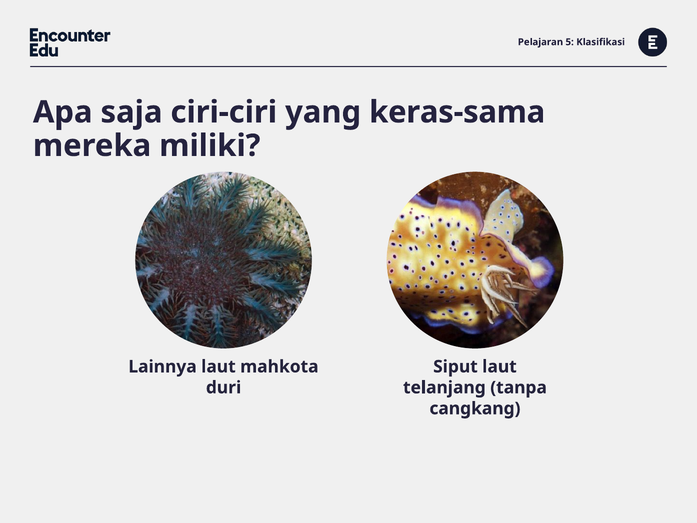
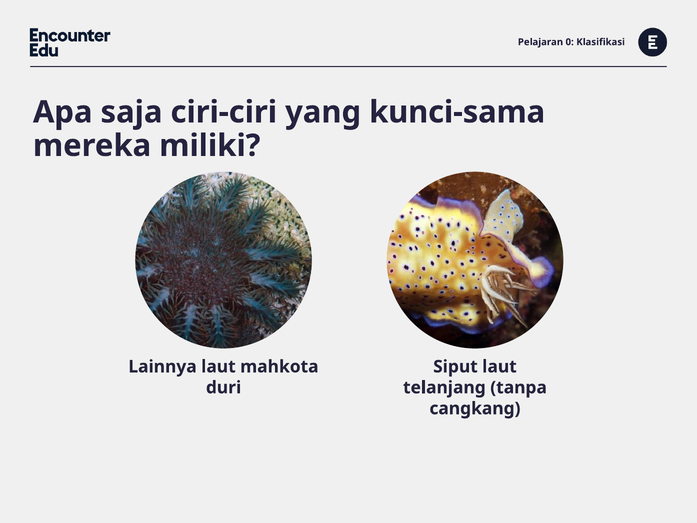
5: 5 -> 0 (570, 42)
keras-sama: keras-sama -> kunci-sama (457, 112)
